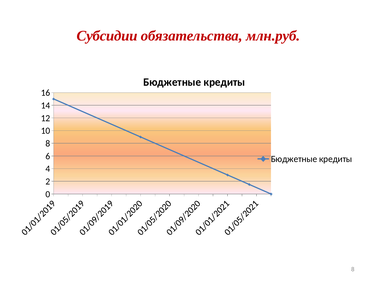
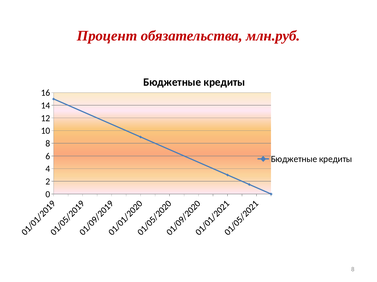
Субсидии: Субсидии -> Процент (107, 36)
